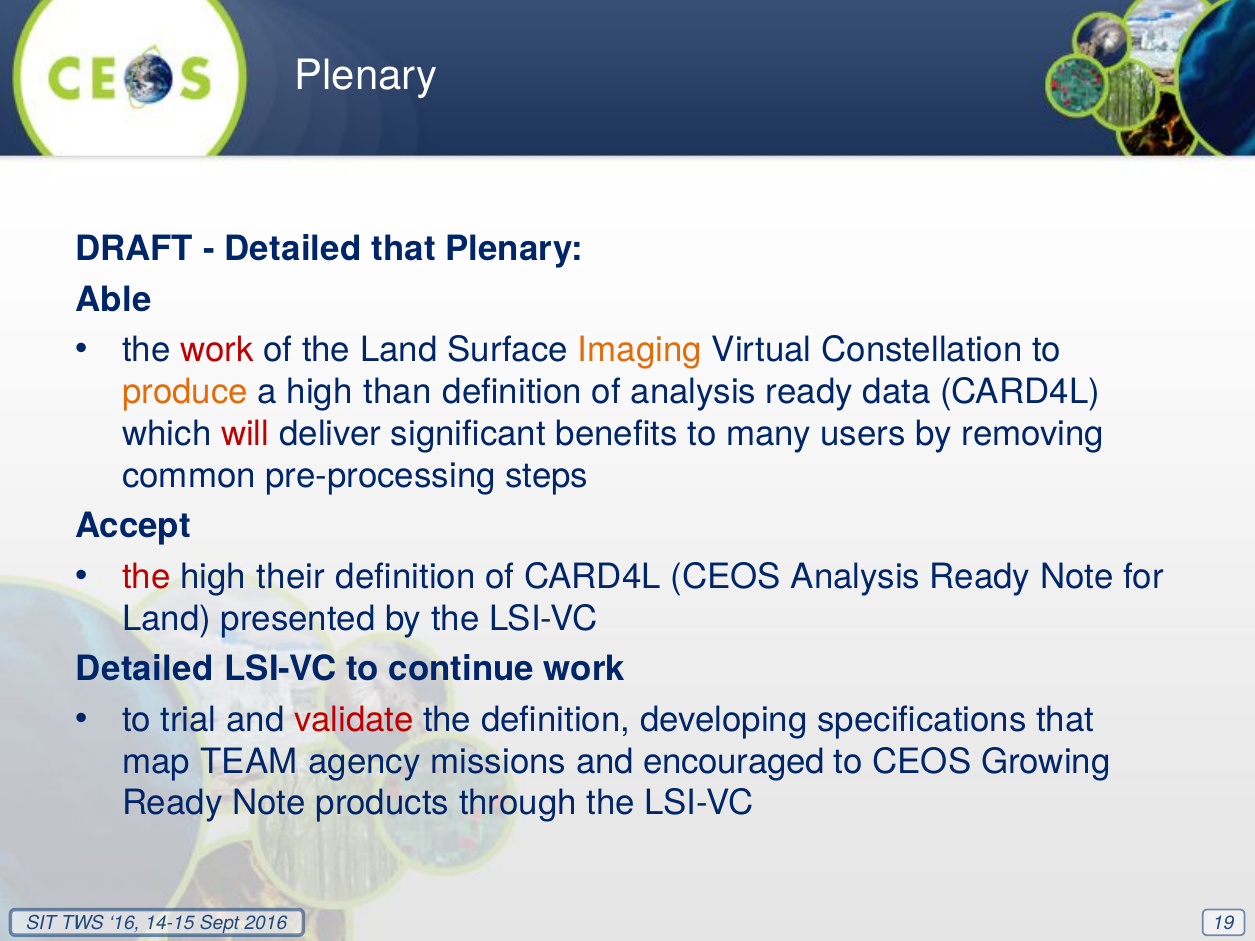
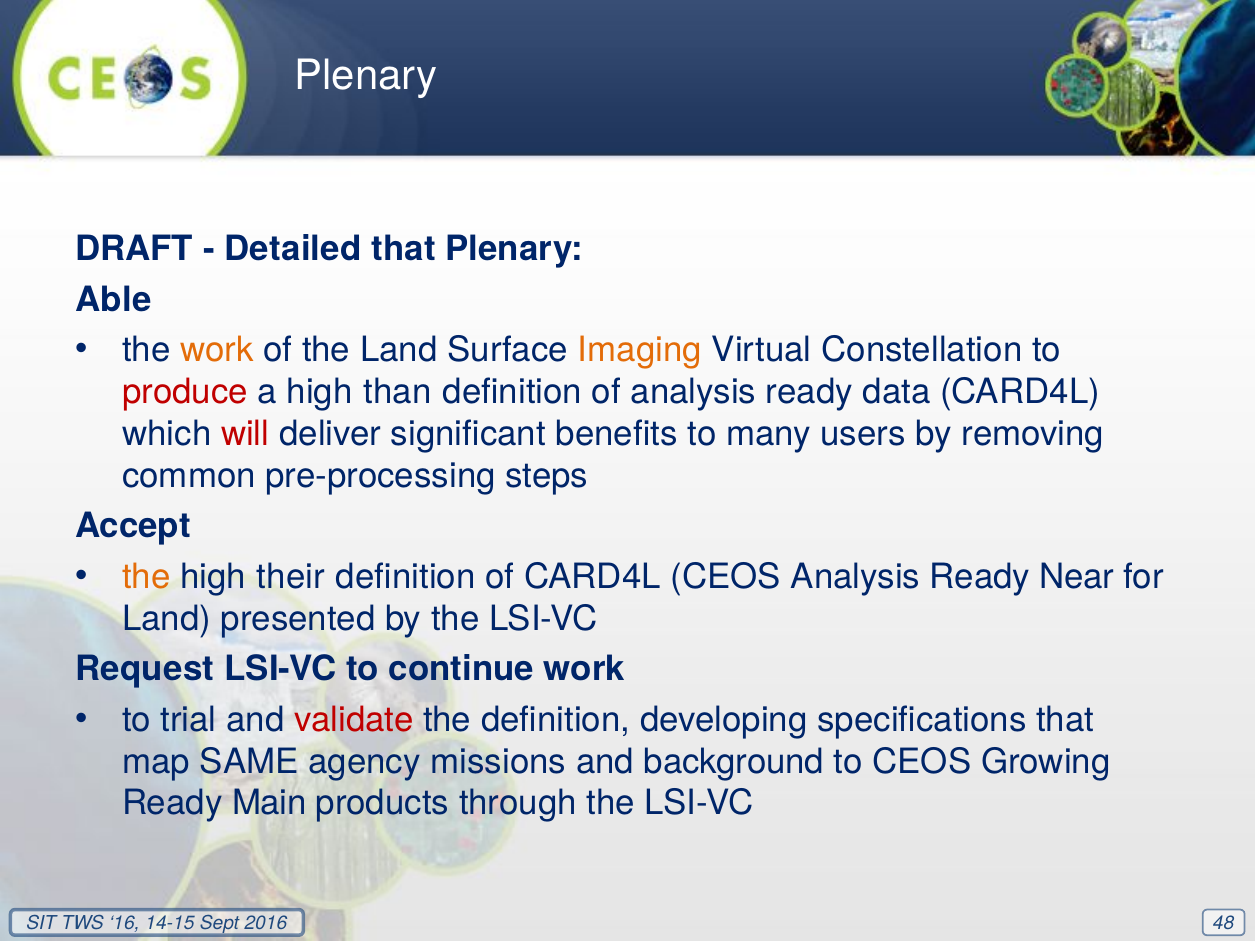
work colour: red -> orange (217, 350)
produce colour: orange -> red (185, 392)
the colour: red -> orange (146, 577)
Analysis Ready Note: Note -> Near (1077, 577)
Detailed: Detailed -> Request (145, 669)
TEAM: TEAM -> SAME (249, 762)
encouraged: encouraged -> background (734, 762)
Note: Note -> Main (269, 804)
19: 19 -> 48 (1224, 924)
